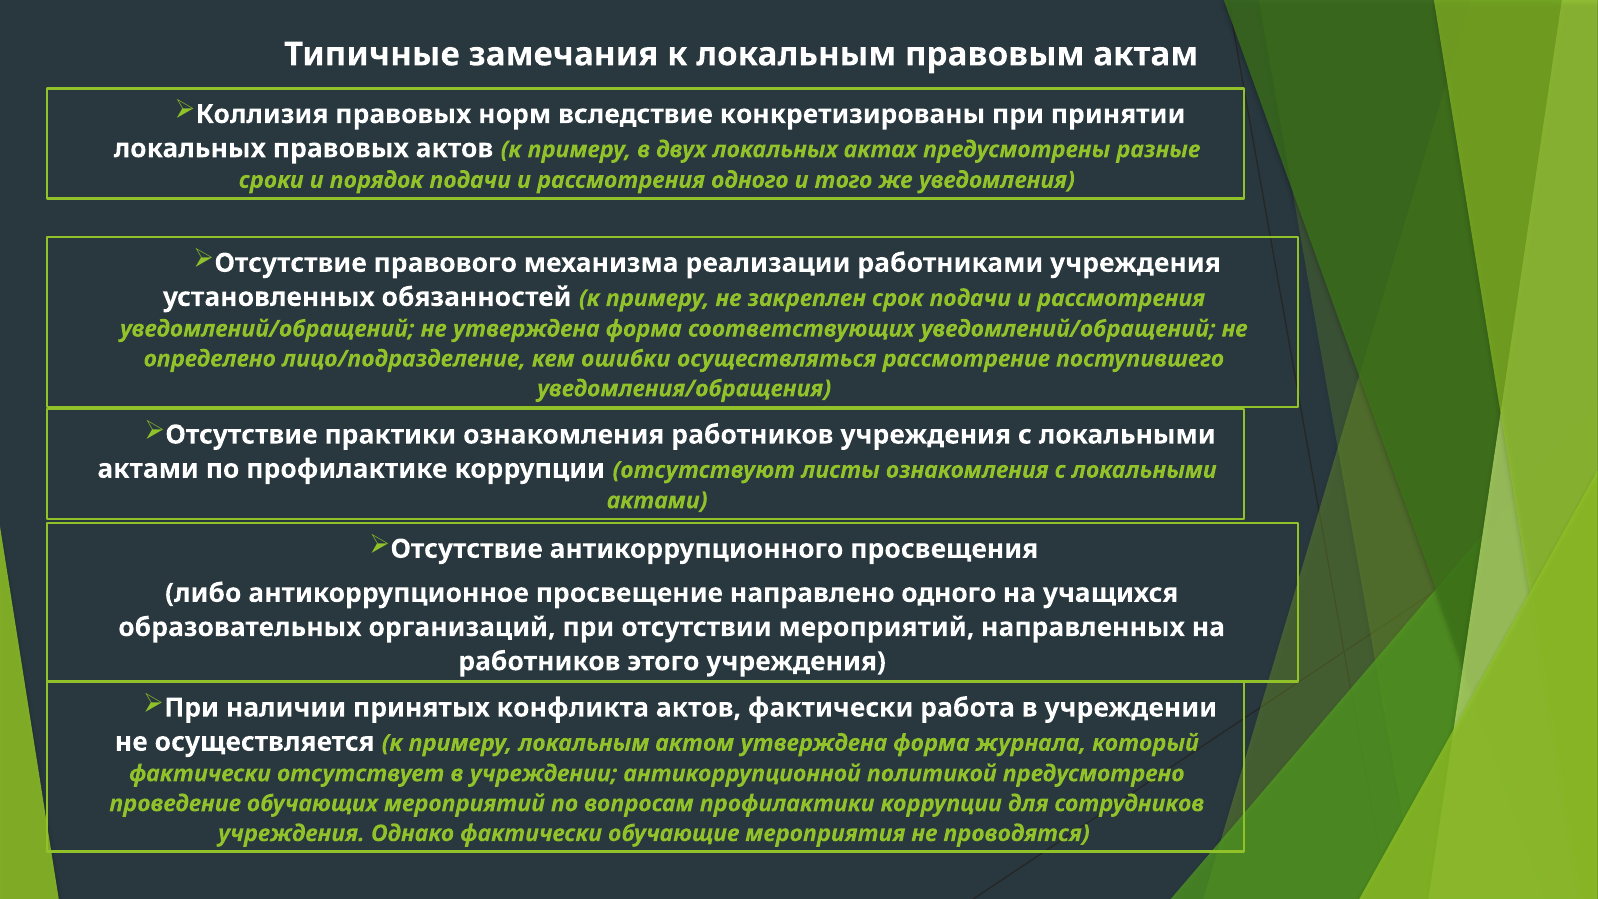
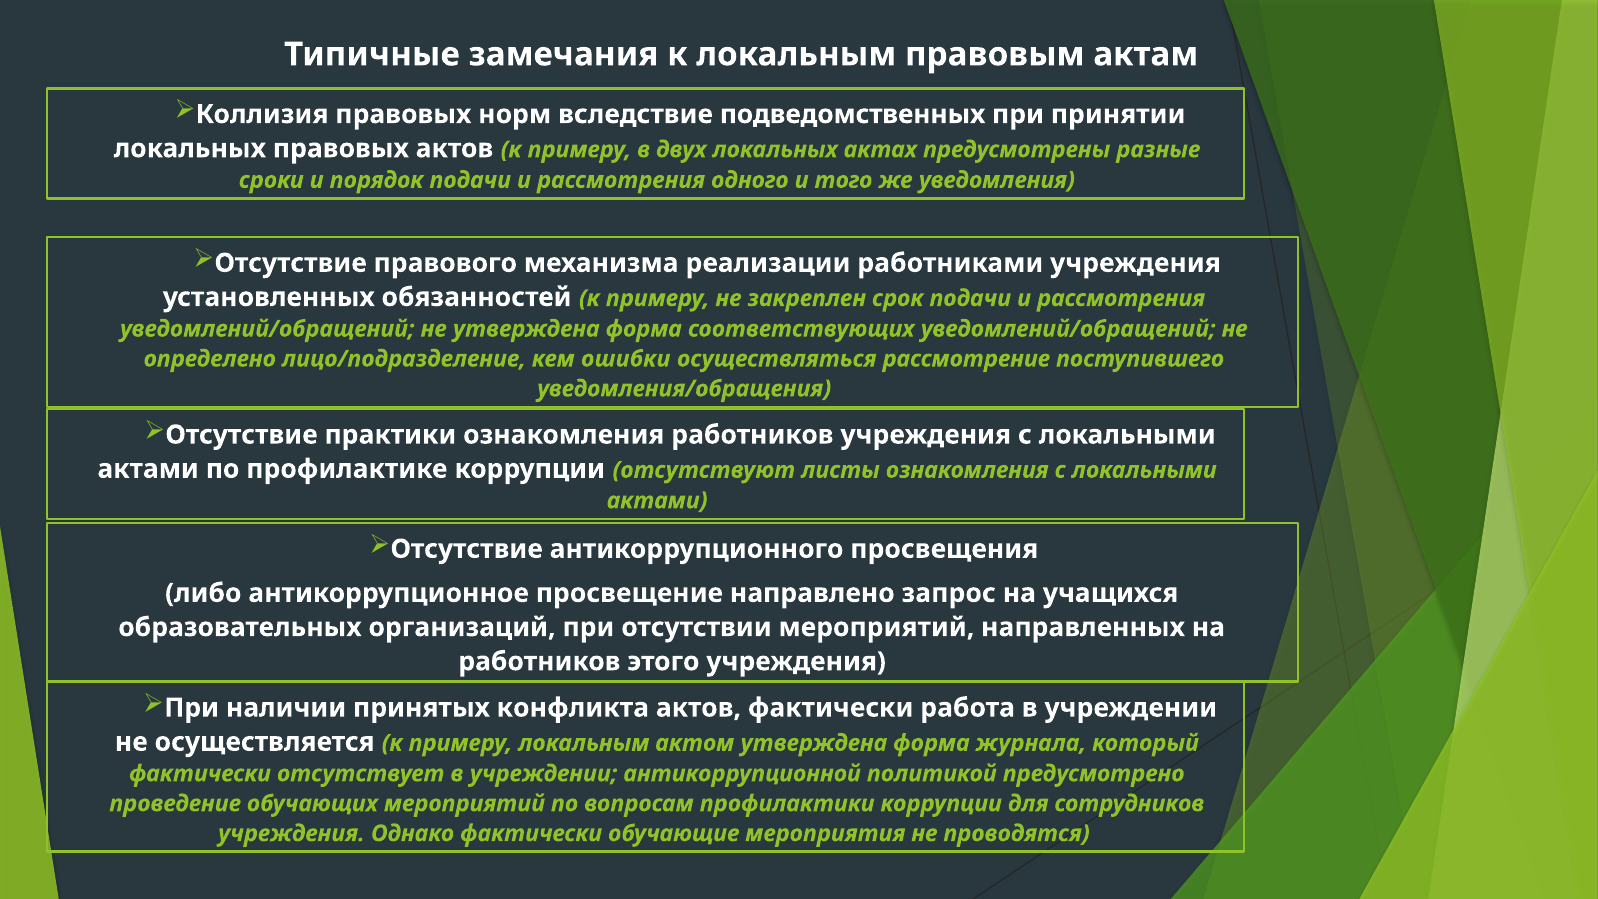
конкретизированы: конкретизированы -> подведомственных (853, 114)
направлено одного: одного -> запрос (949, 593)
